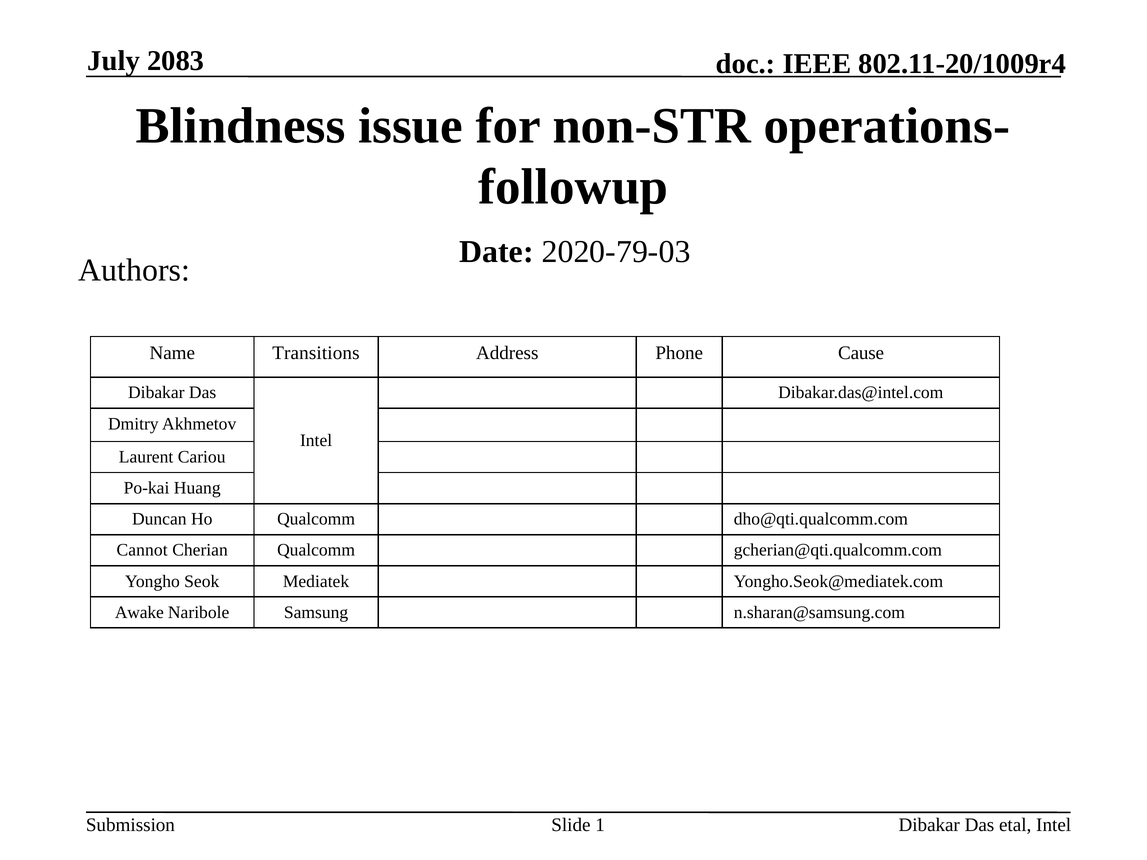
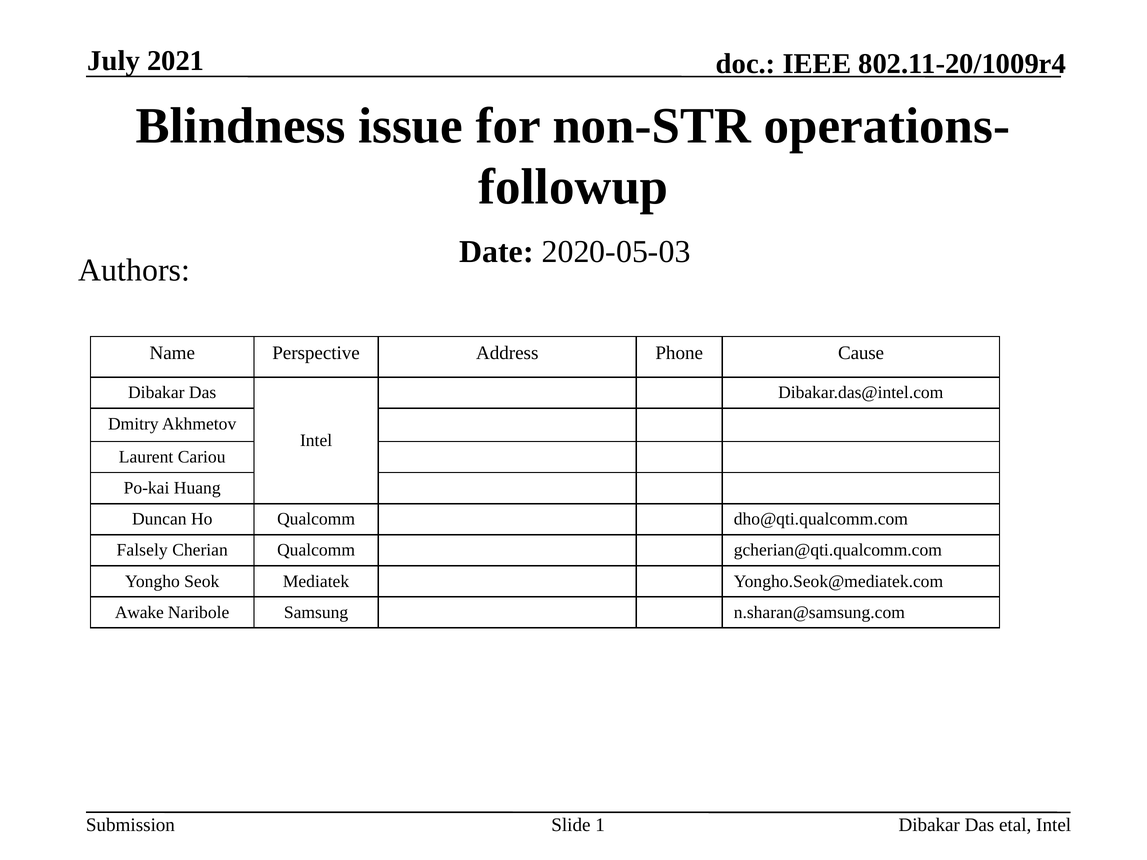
2083: 2083 -> 2021 (176, 61)
2020-79-03: 2020-79-03 -> 2020-05-03 (616, 252)
Transitions: Transitions -> Perspective (316, 353)
Cannot: Cannot -> Falsely (142, 550)
